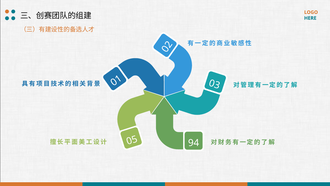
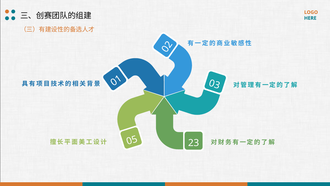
94: 94 -> 23 (194, 143)
